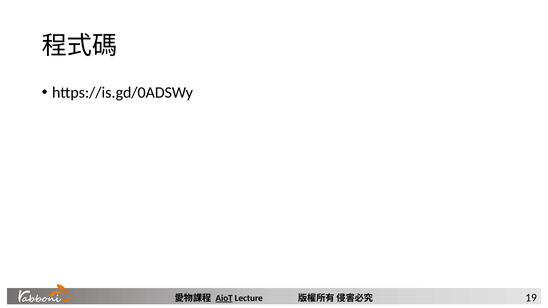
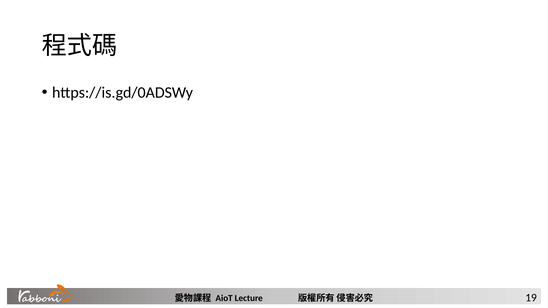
AioT underline: present -> none (224, 298)
